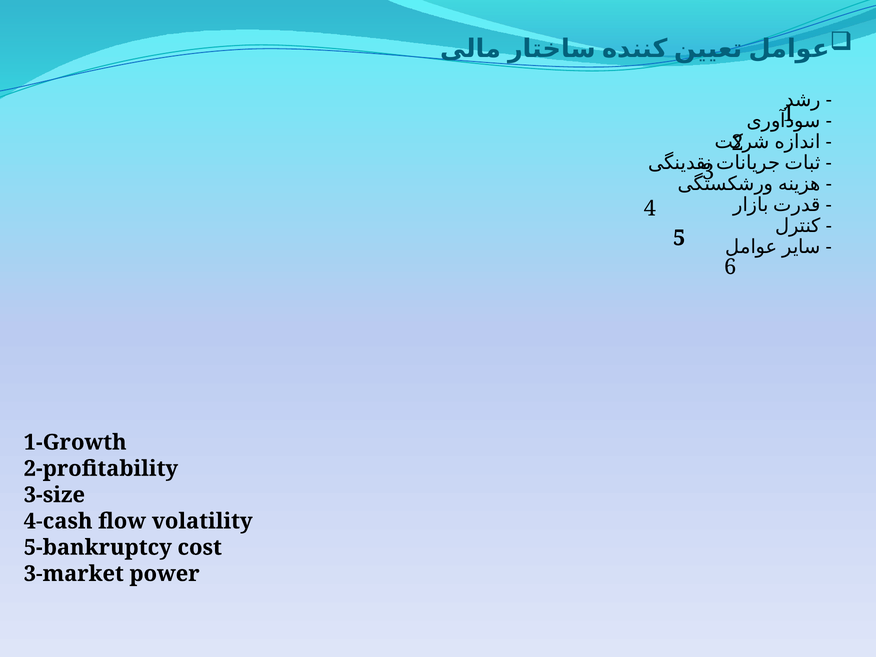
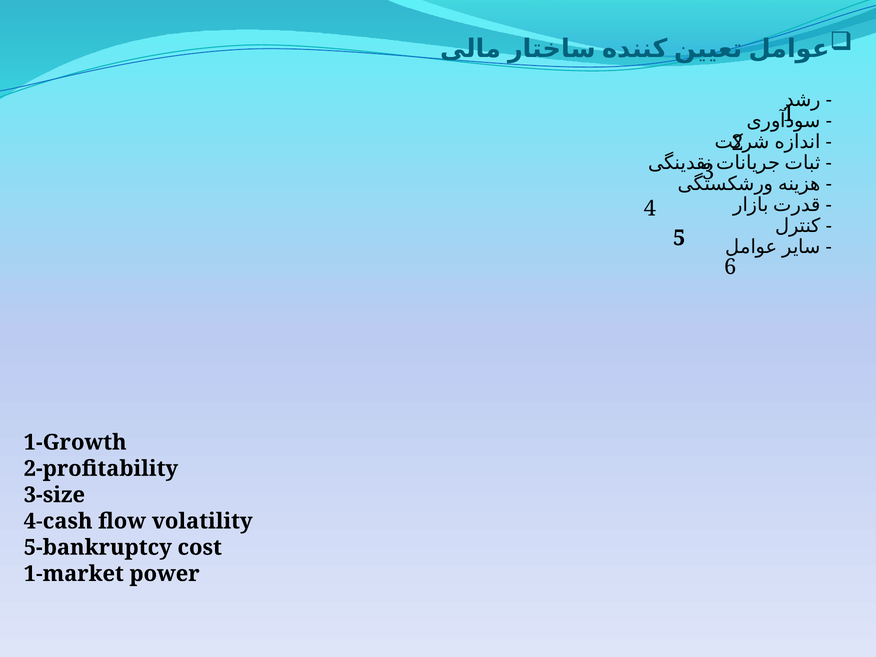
3-market: 3-market -> 1-market (74, 574)
